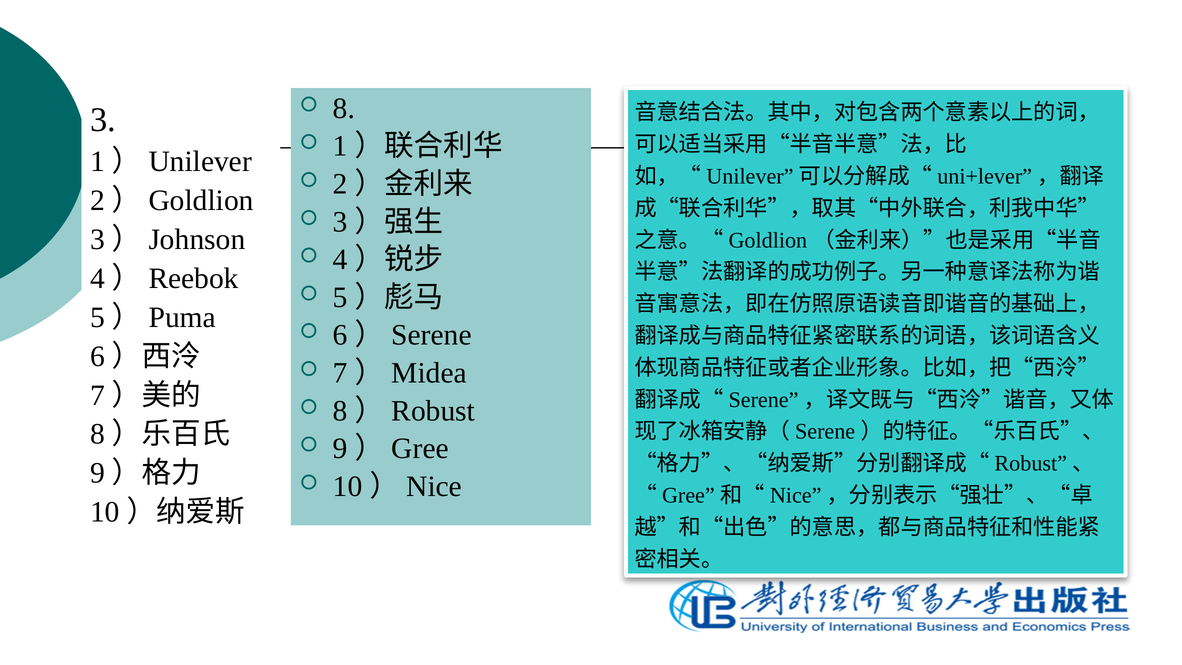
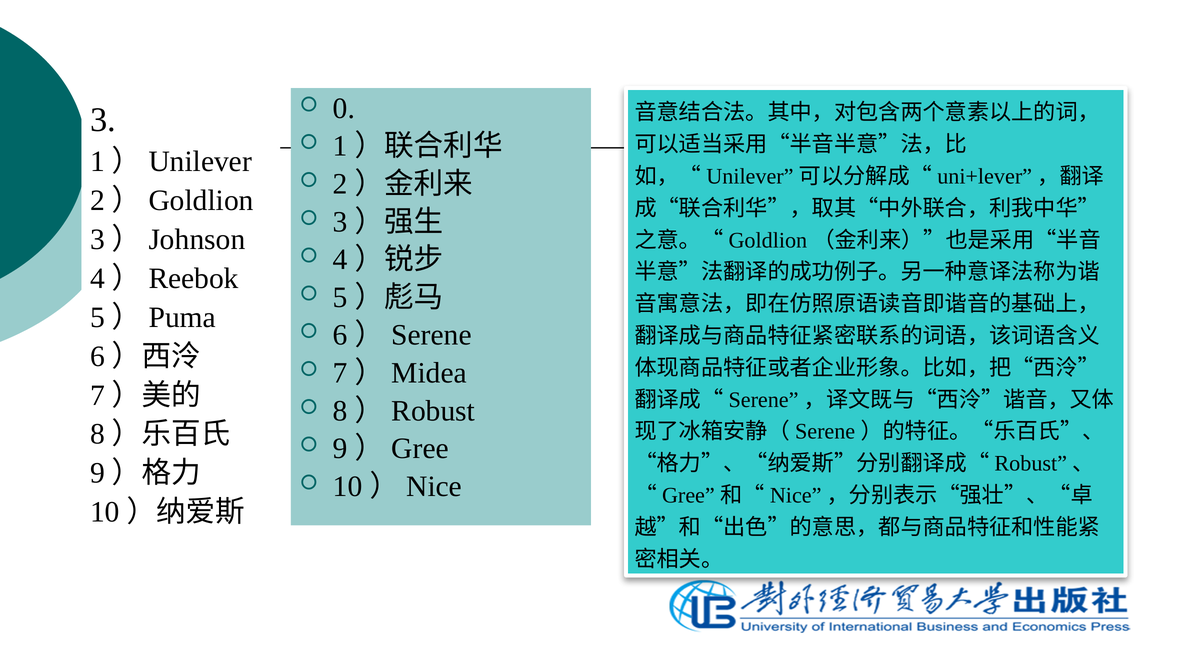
8: 8 -> 0 (344, 108)
